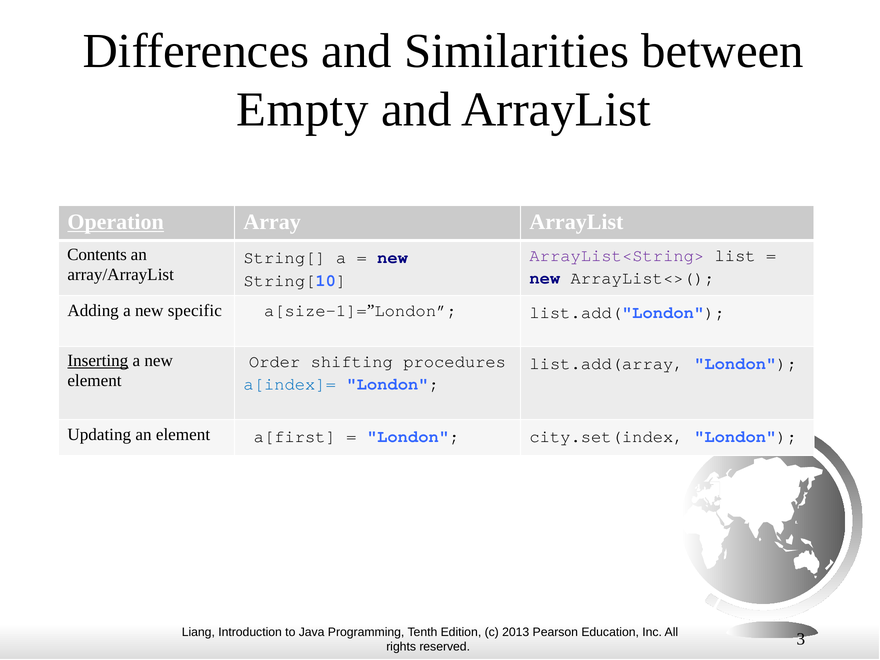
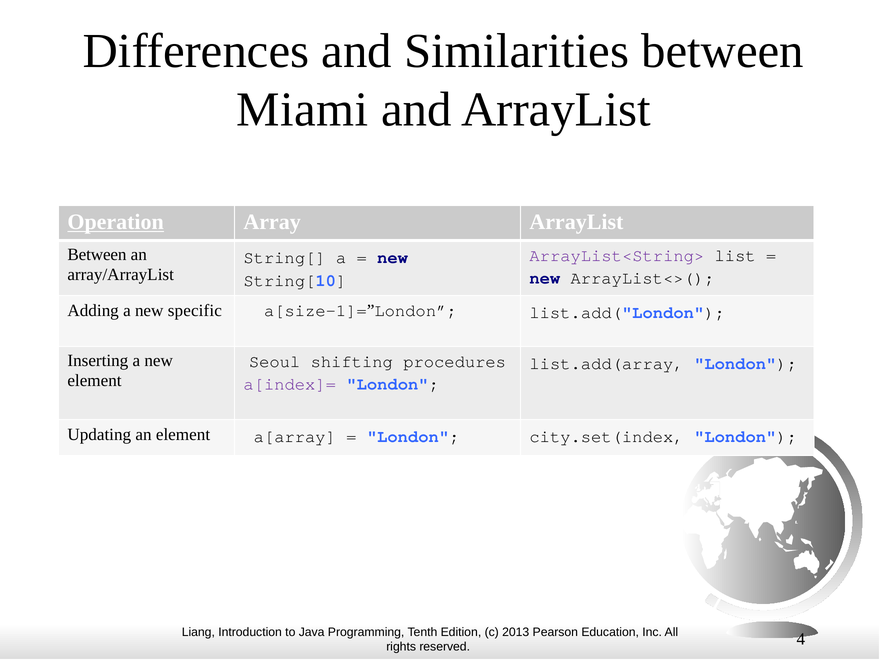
Empty: Empty -> Miami (302, 110)
Contents: Contents -> Between (97, 254)
Inserting underline: present -> none (98, 361)
Order: Order -> Seoul (275, 362)
a[index]= colour: blue -> purple (290, 384)
a[first: a[first -> a[array (295, 437)
3: 3 -> 4 (801, 639)
